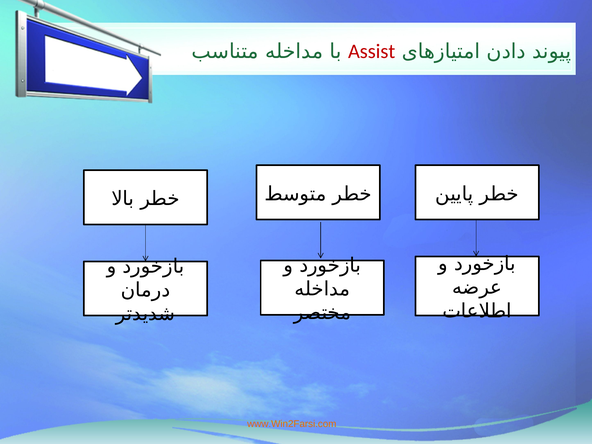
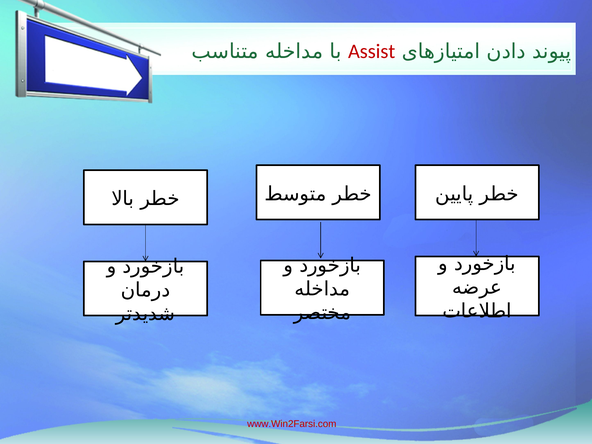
www.Win2Farsi.com colour: orange -> red (292, 424)
